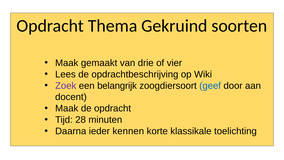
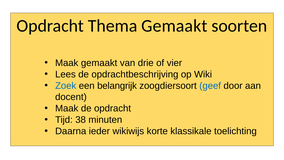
Thema Gekruind: Gekruind -> Gemaakt (174, 26)
Zoek colour: purple -> blue (66, 86)
28: 28 -> 38 (81, 120)
kennen: kennen -> wikiwijs (128, 131)
